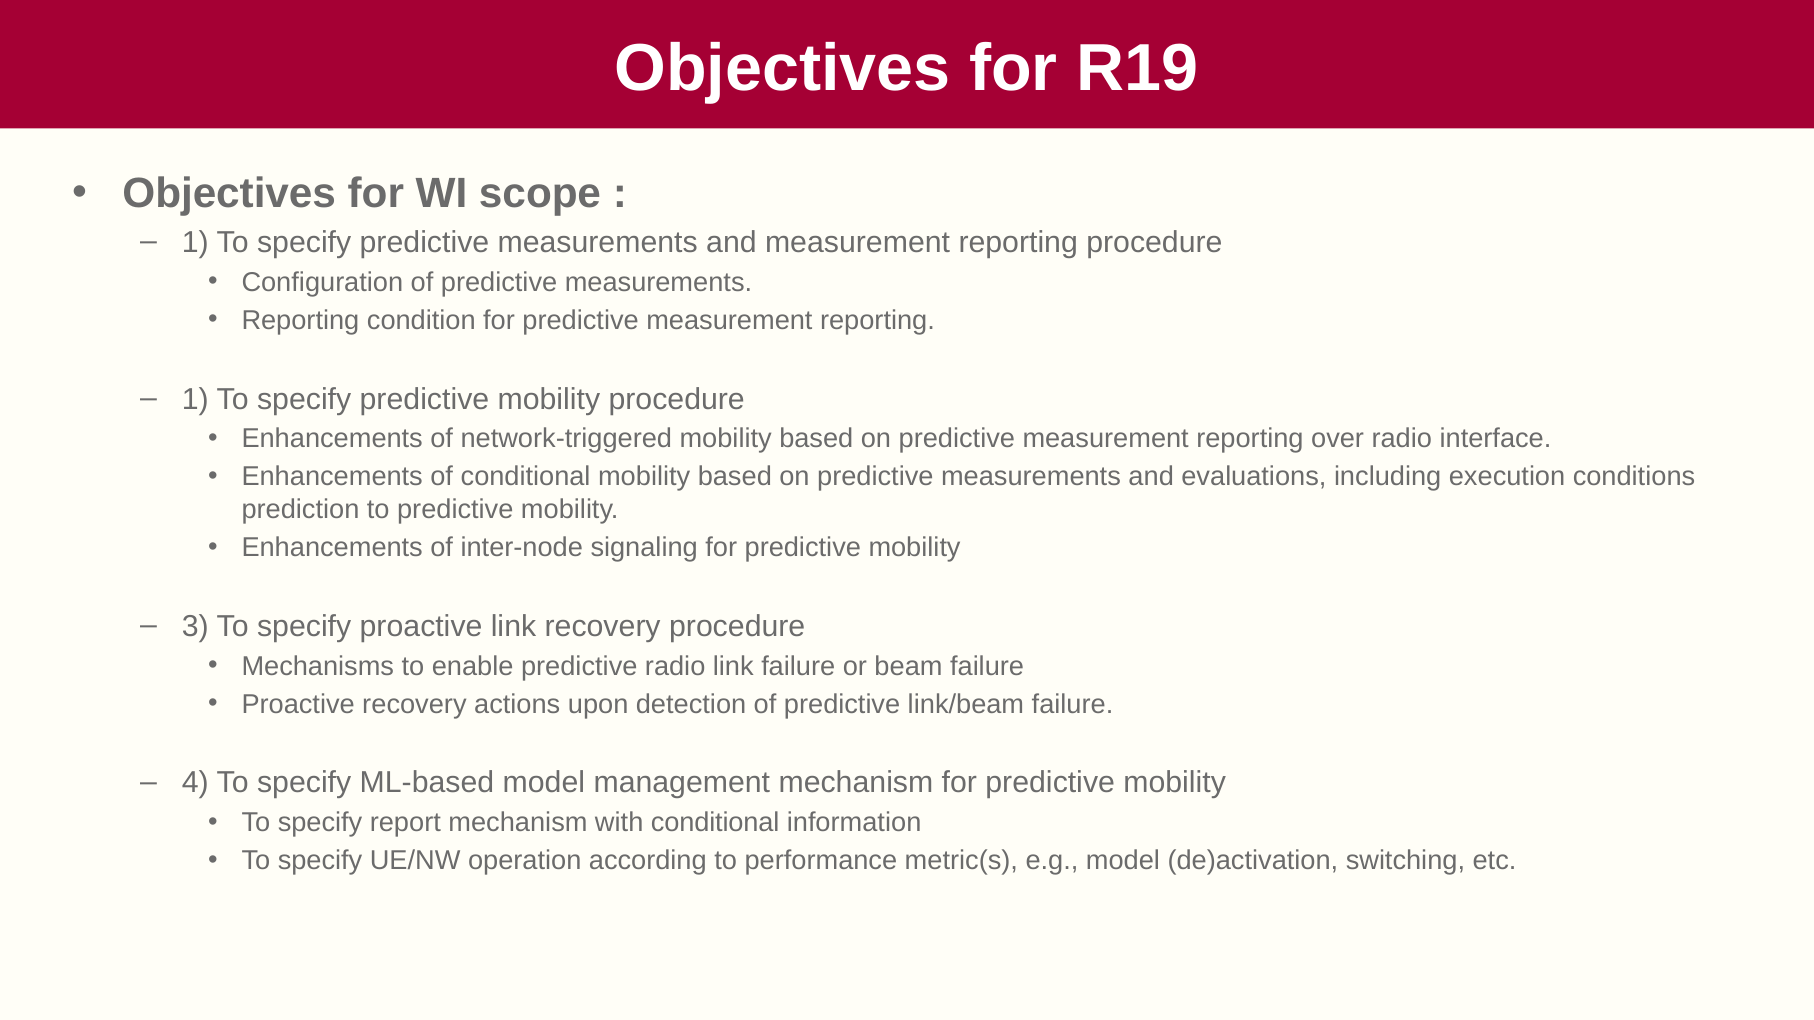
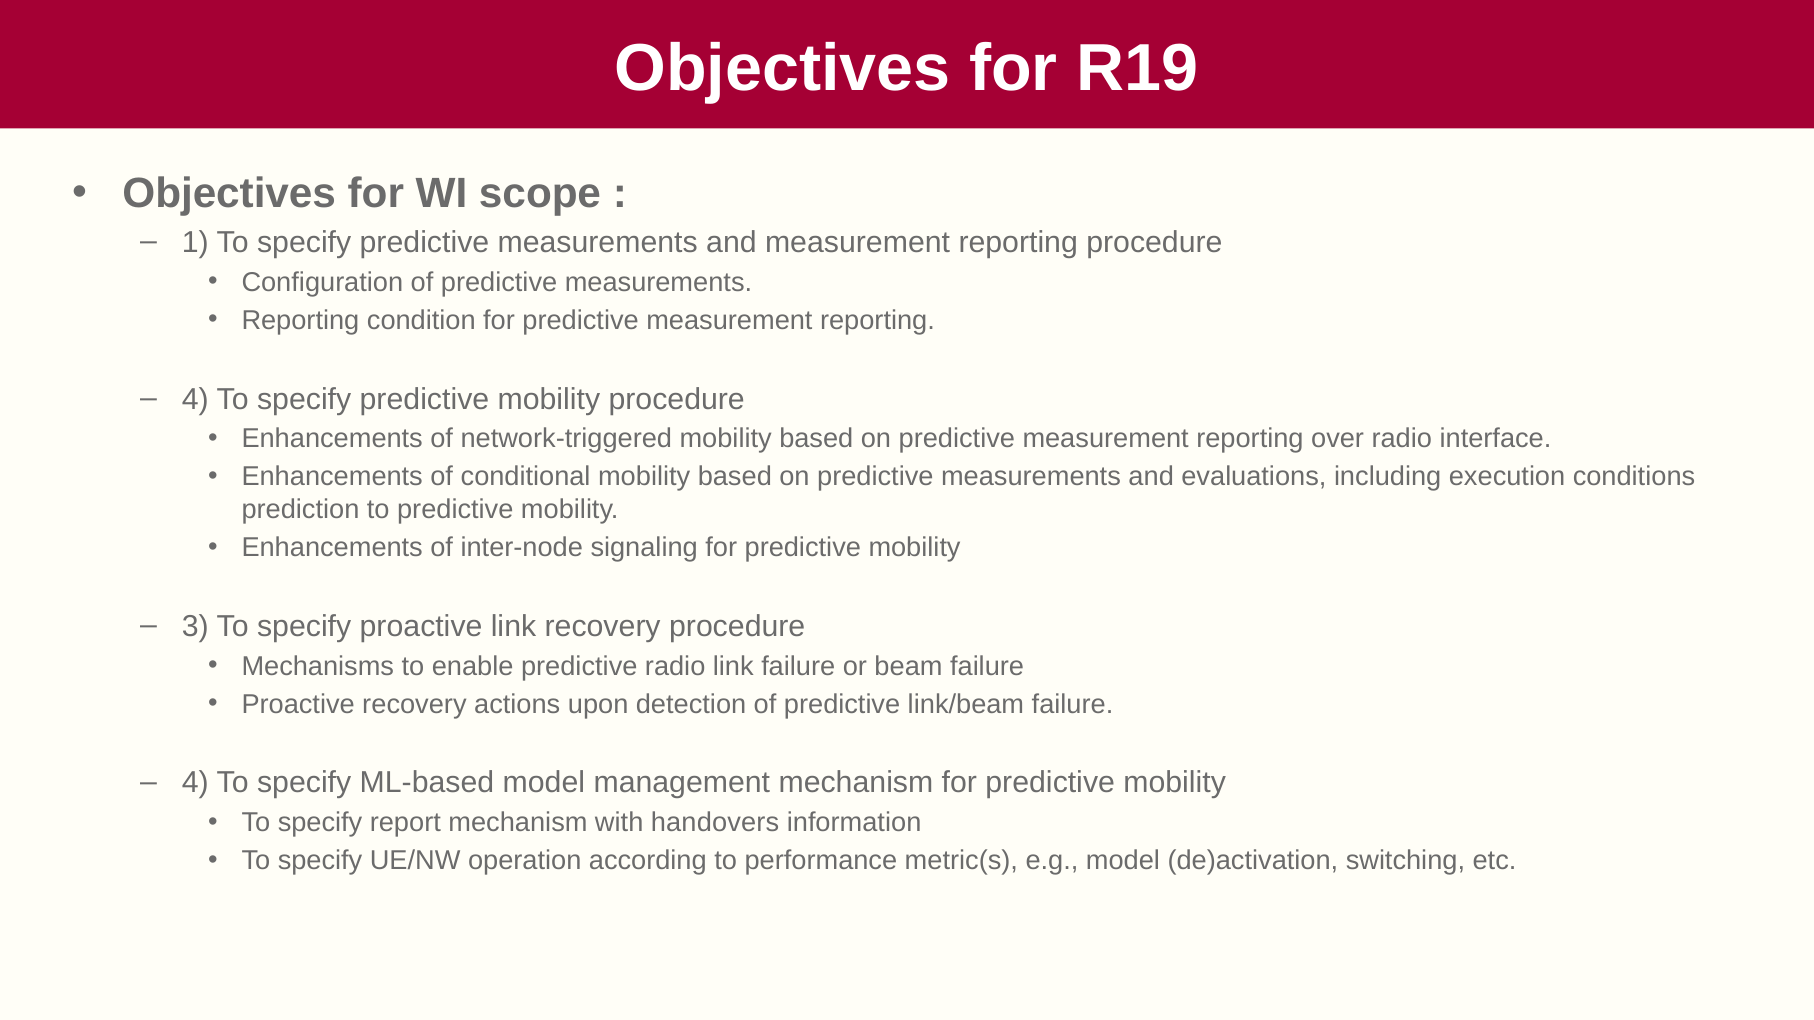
1: 1 -> 4 (195, 399)
with conditional: conditional -> handovers (715, 823)
